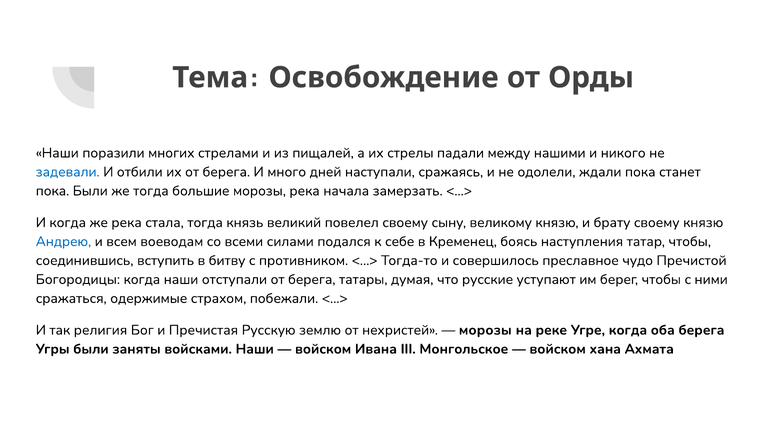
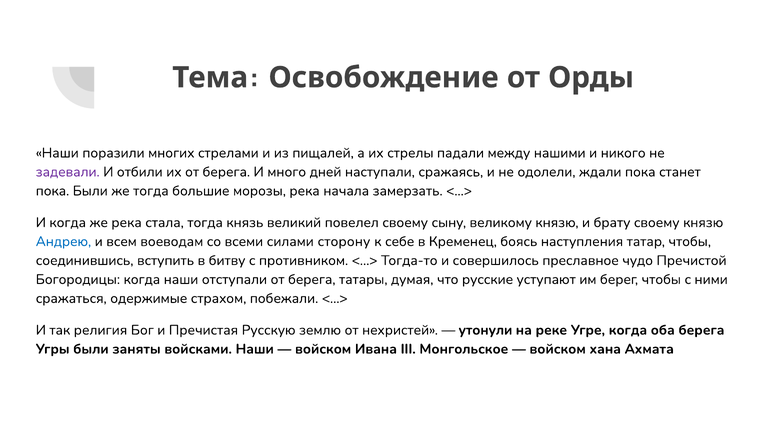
задевали colour: blue -> purple (68, 172)
подался: подался -> сторону (344, 242)
морозы: морозы -> утонули (485, 330)
